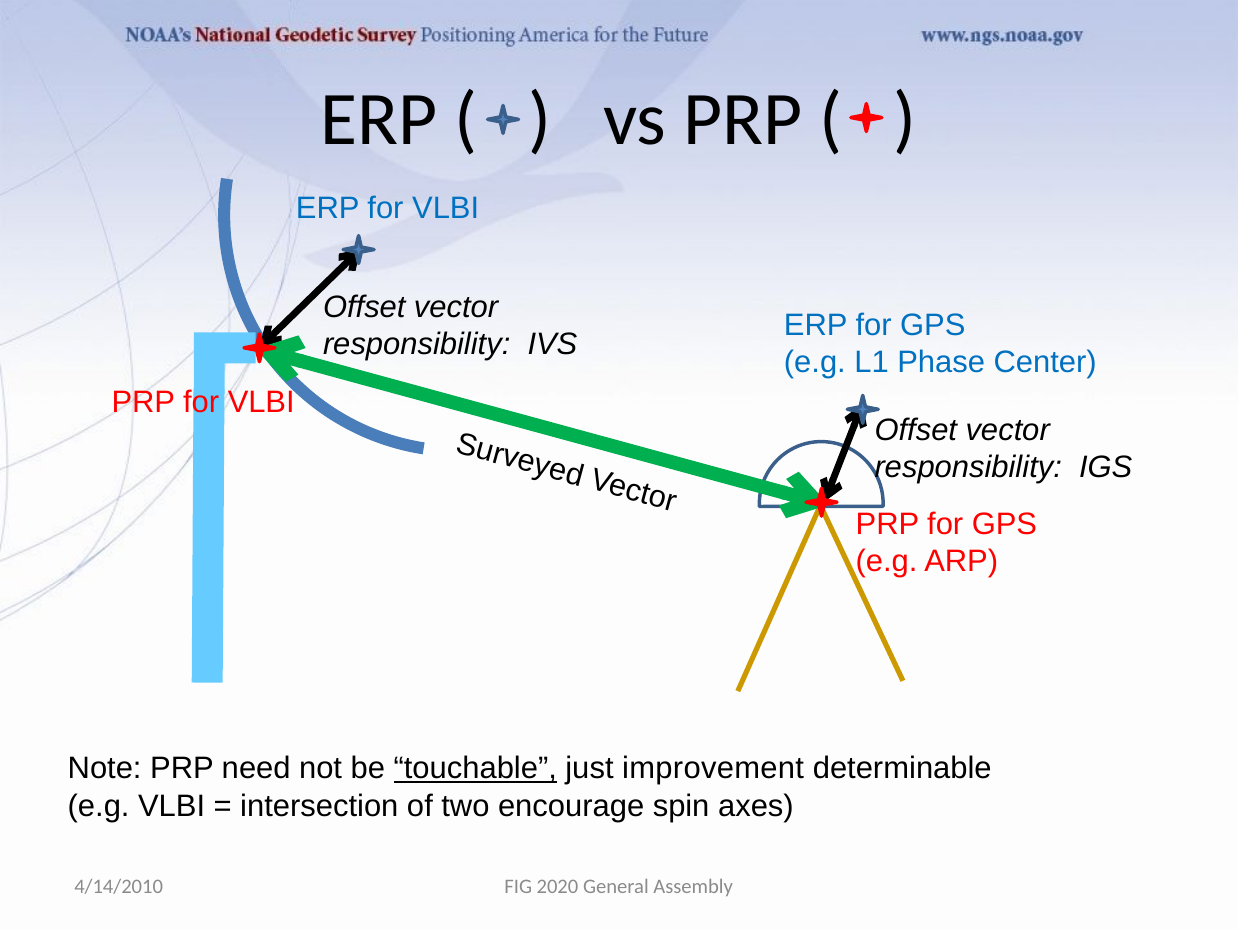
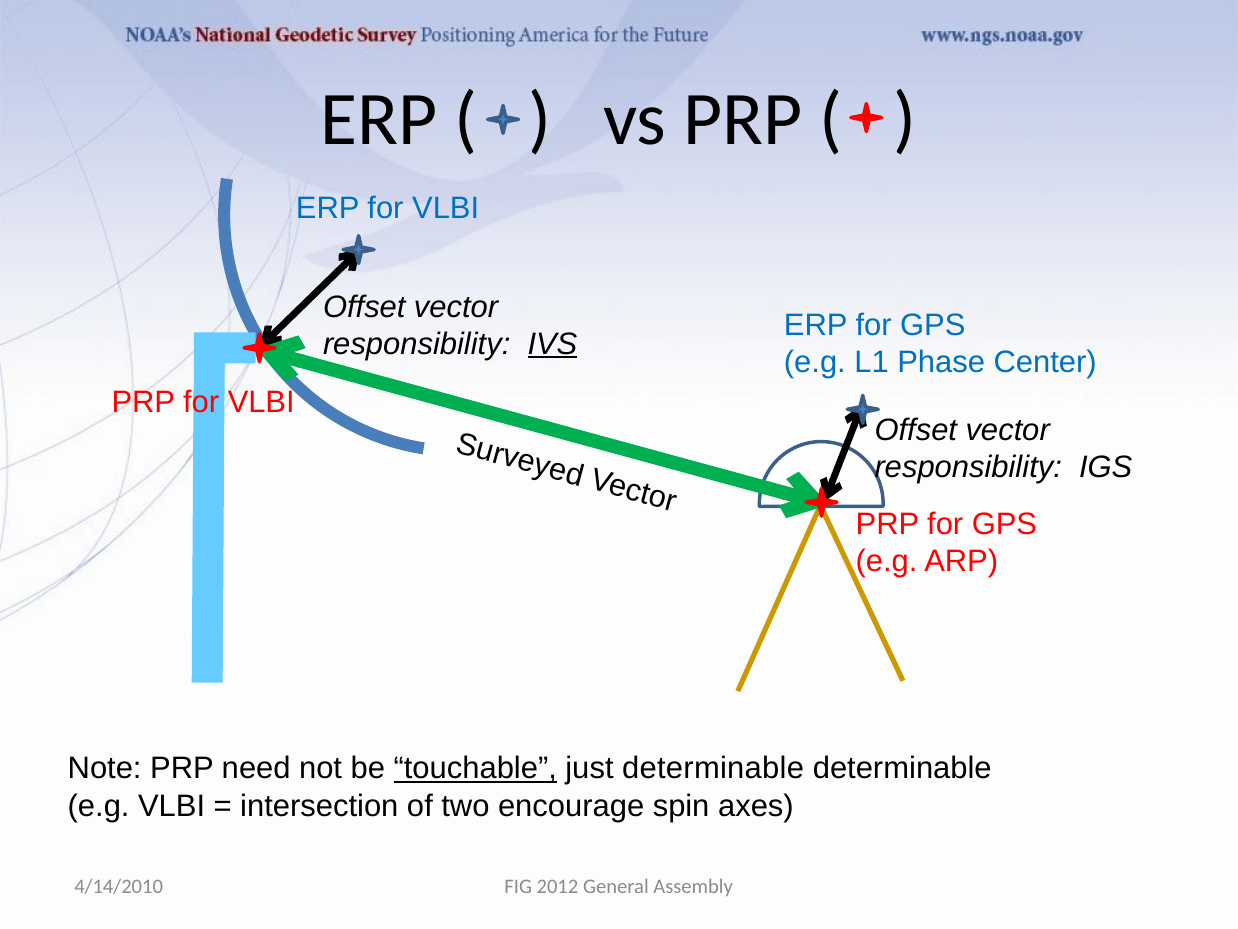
IVS underline: none -> present (552, 344)
just improvement: improvement -> determinable (713, 768)
2020: 2020 -> 2012 (557, 887)
